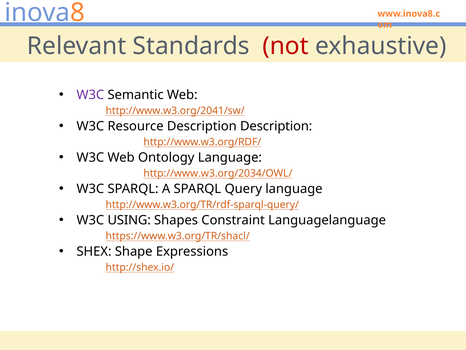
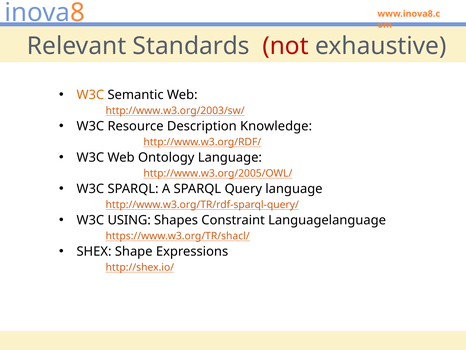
W3C colour: purple -> orange (90, 95)
http://www.w3.org/2041/sw/: http://www.w3.org/2041/sw/ -> http://www.w3.org/2003/sw/ (175, 111)
Description Description: Description -> Knowledge (276, 126)
http://www.w3.org/2034/OWL/: http://www.w3.org/2034/OWL/ -> http://www.w3.org/2005/OWL/ (218, 173)
